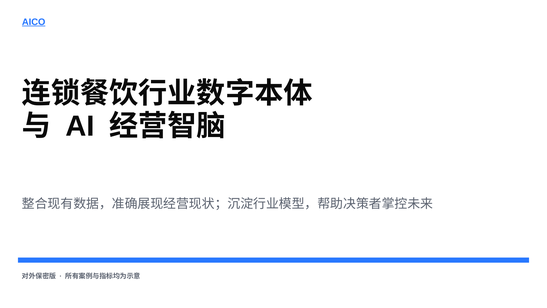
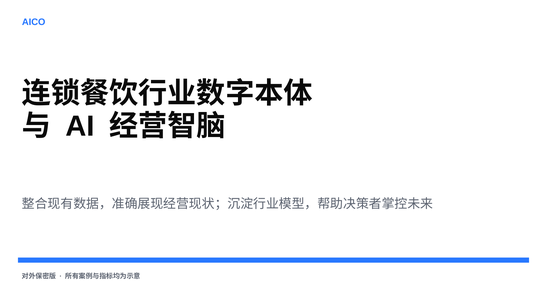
AICO underline: present -> none (34, 22)
